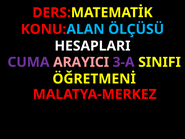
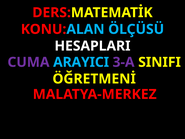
ARAYICI colour: pink -> light blue (81, 62)
